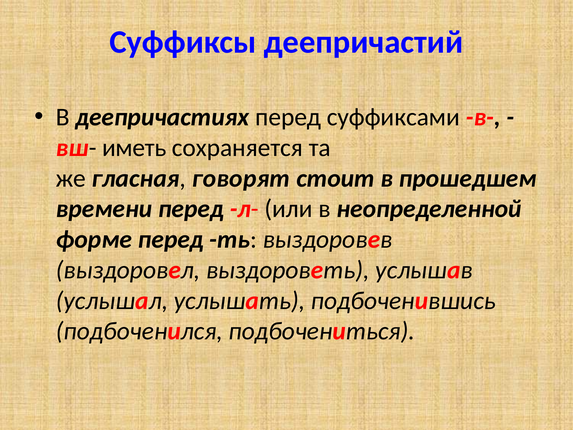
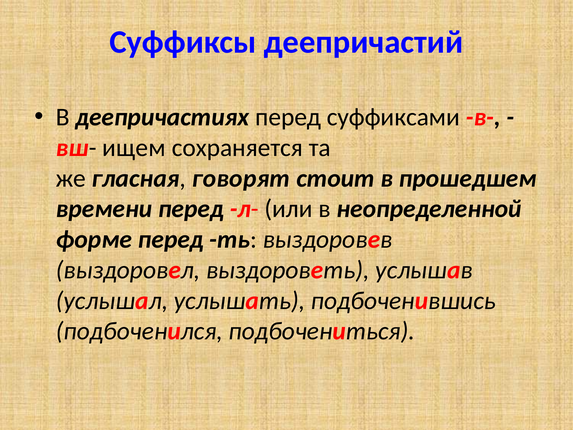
иметь: иметь -> ищем (134, 148)
